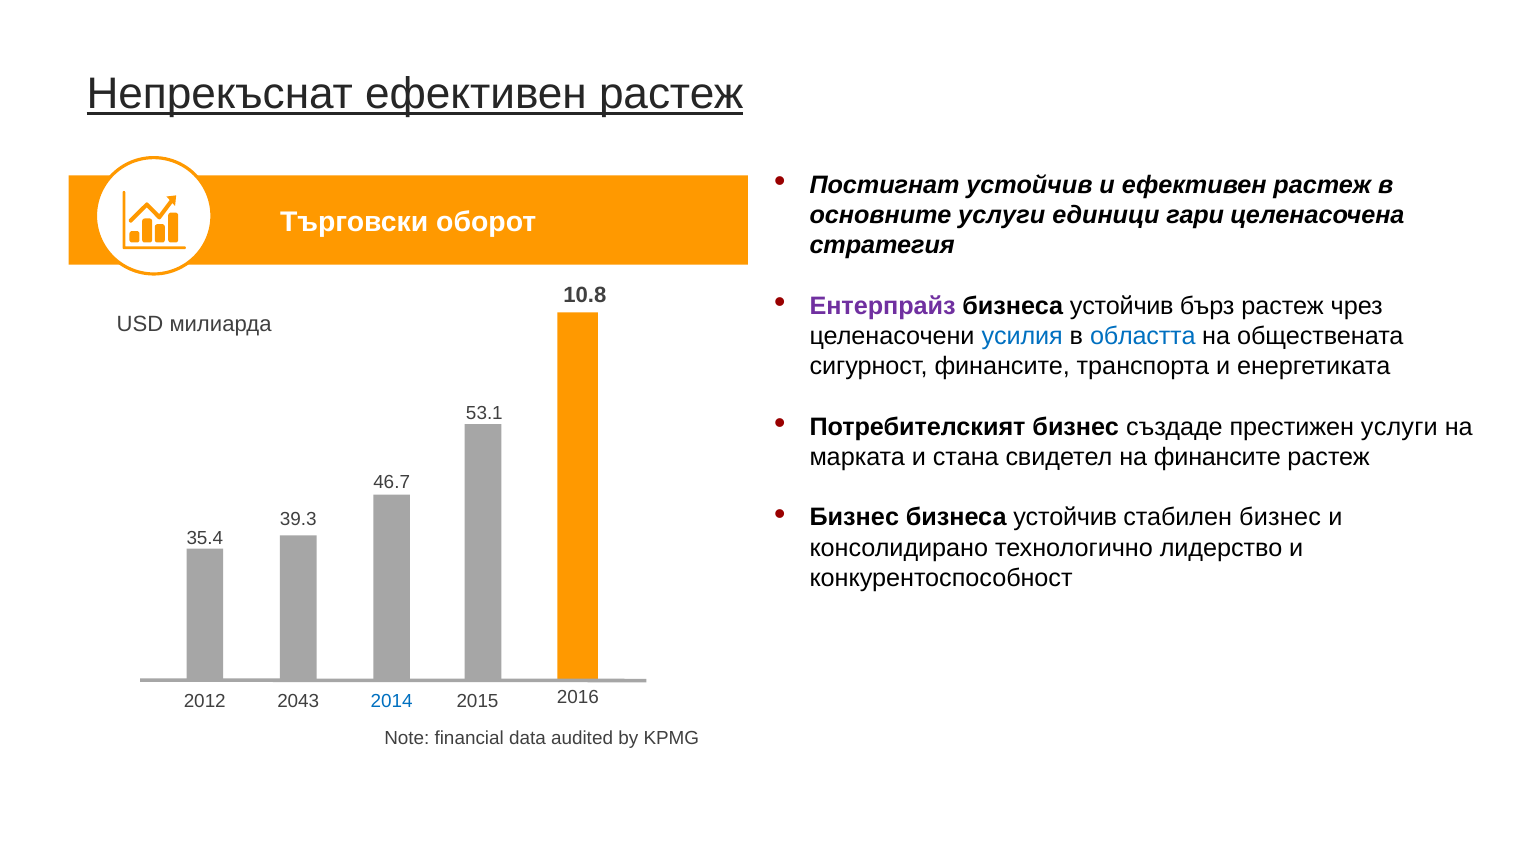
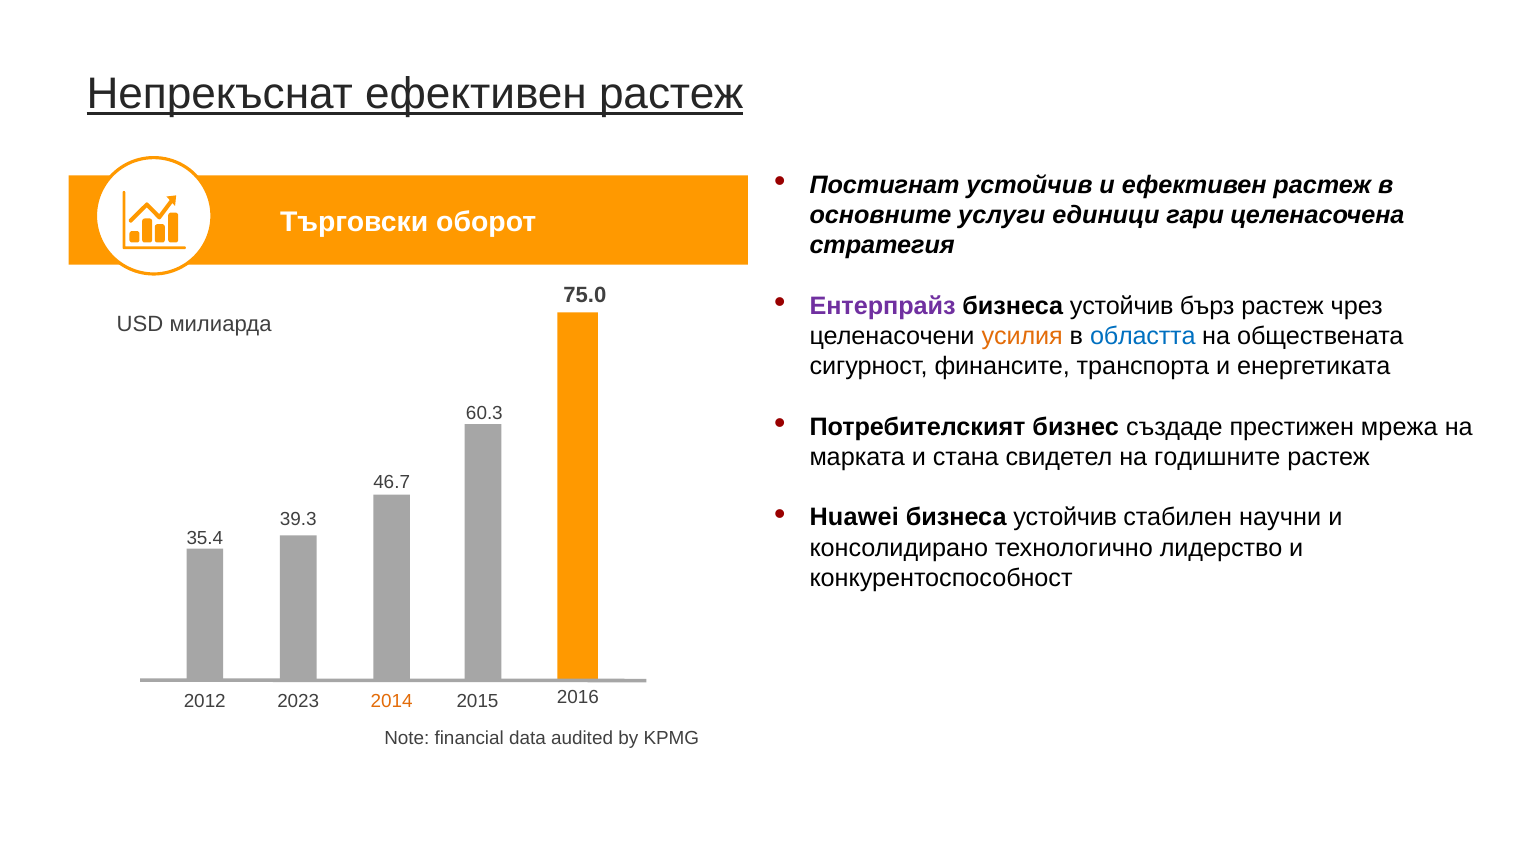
10.8: 10.8 -> 75.0 (585, 296)
усилия colour: blue -> orange (1022, 336)
53.1: 53.1 -> 60.3 (484, 414)
престижен услуги: услуги -> мрежа (1399, 427)
на финансите: финансите -> годишните (1217, 457)
Бизнес: Бизнес -> Huawei (854, 518)
стабилен бизнес: бизнес -> научни (1280, 518)
2043: 2043 -> 2023 (298, 702)
2014 colour: blue -> orange (392, 702)
